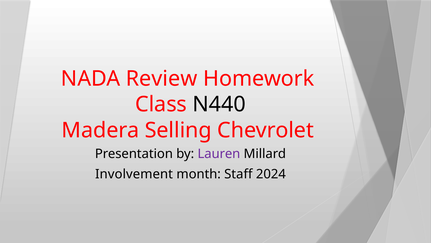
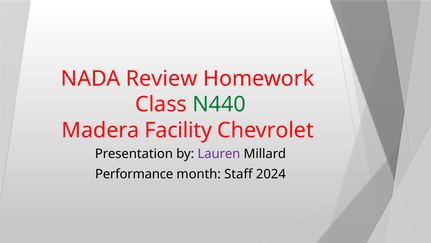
N440 colour: black -> green (219, 104)
Selling: Selling -> Facility (178, 130)
Involvement: Involvement -> Performance (134, 174)
